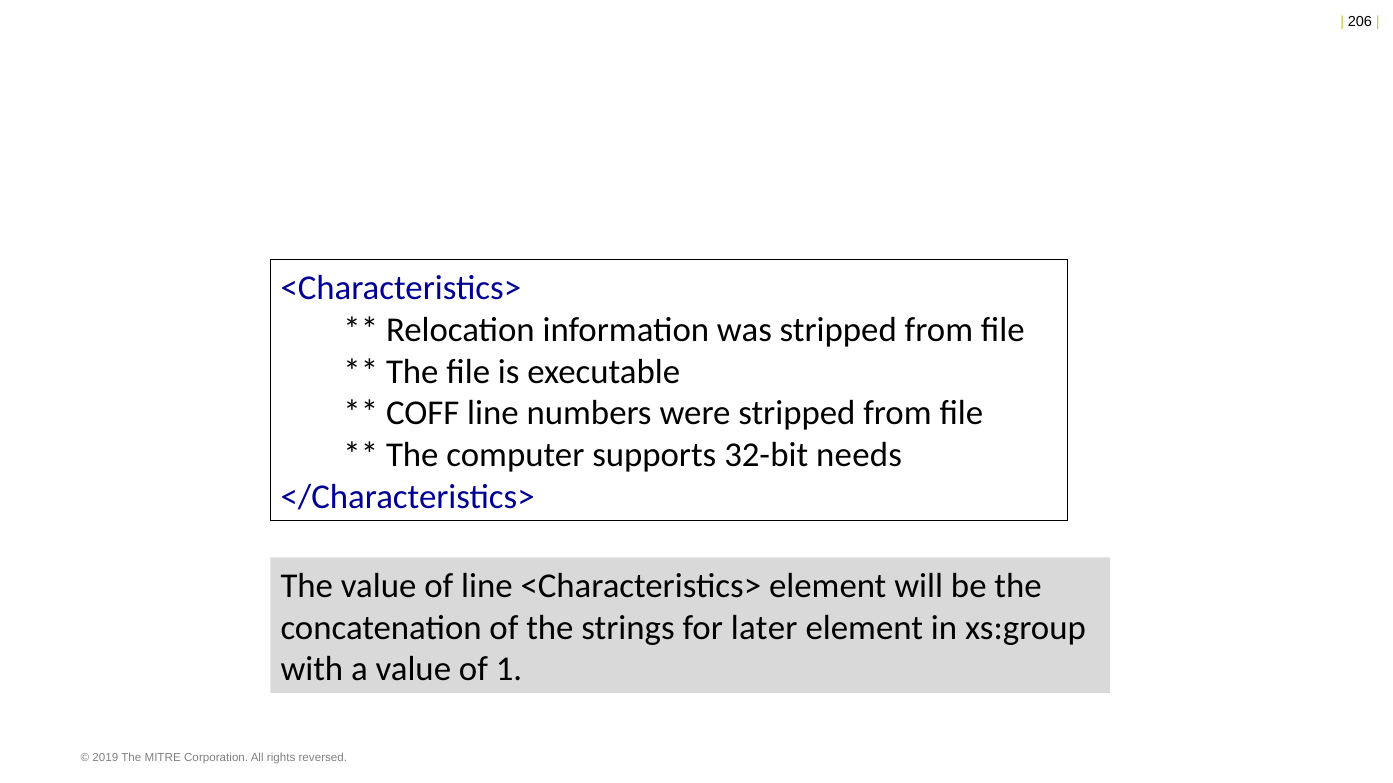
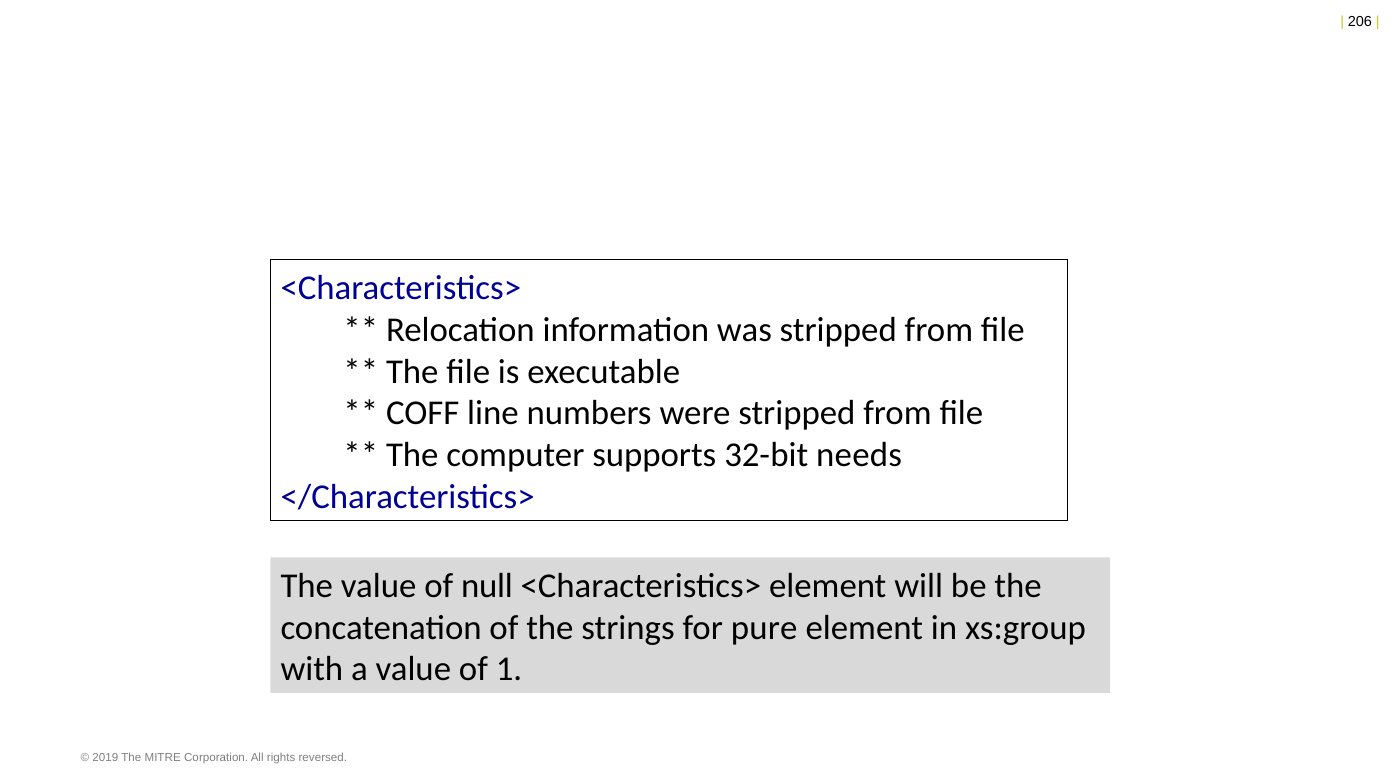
of line: line -> null (487, 586)
later: later -> pure (764, 628)
